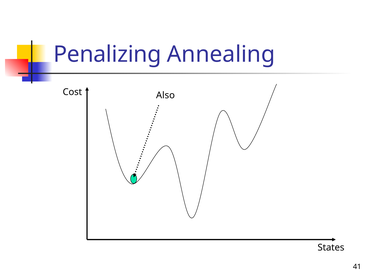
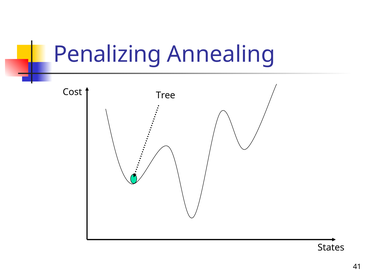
Also: Also -> Tree (166, 95)
